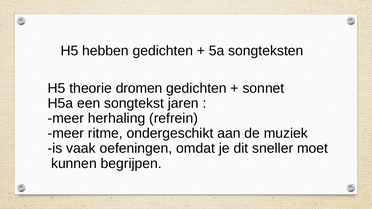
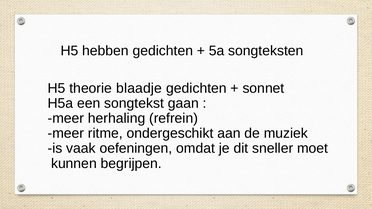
dromen: dromen -> blaadje (139, 88)
jaren: jaren -> gaan (183, 103)
